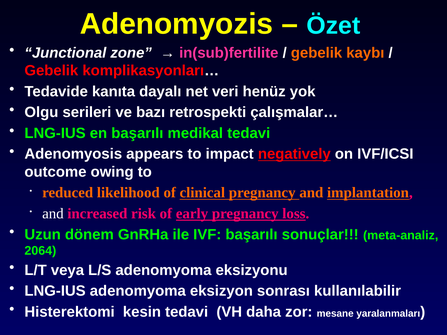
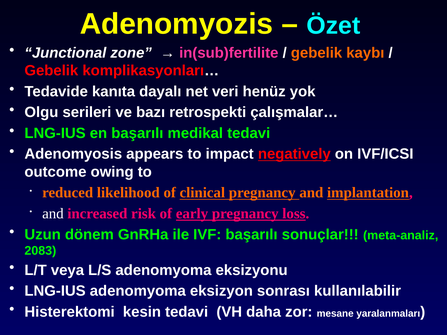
2064: 2064 -> 2083 (40, 251)
